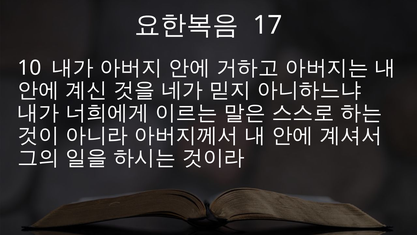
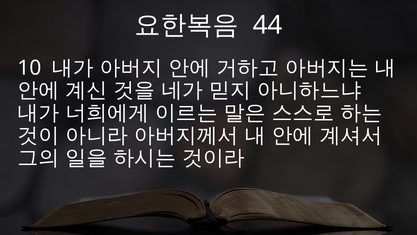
17: 17 -> 44 (268, 25)
